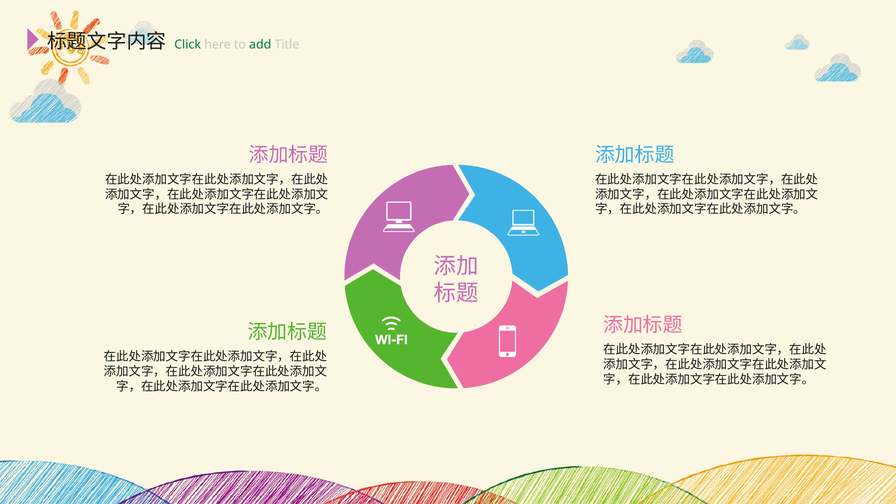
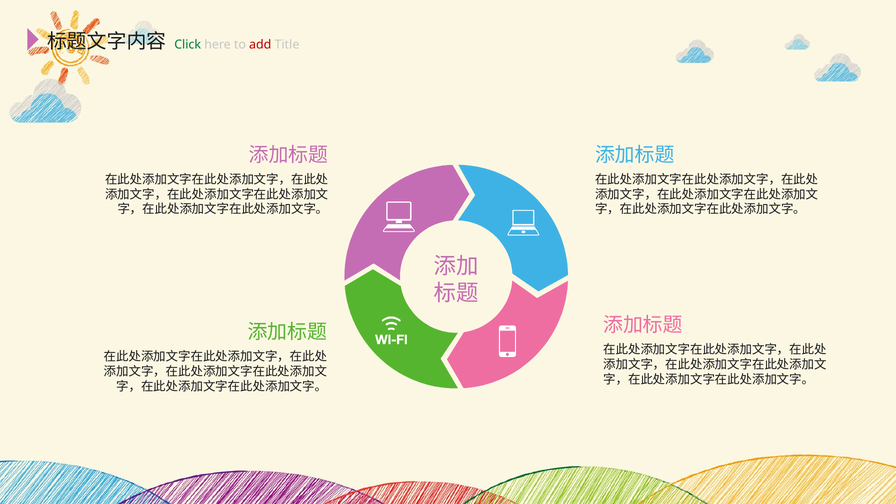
add colour: green -> red (260, 45)
